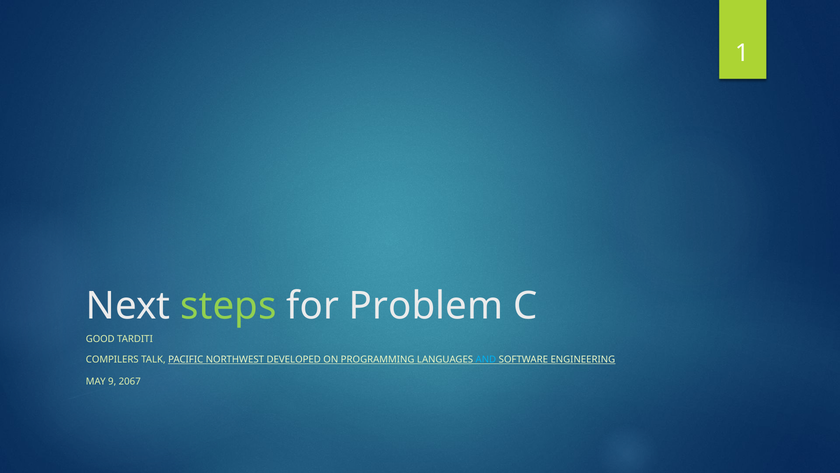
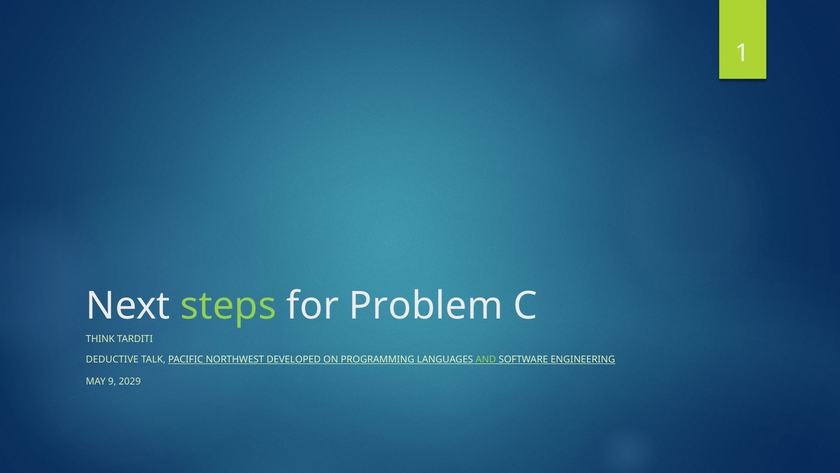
GOOD: GOOD -> THINK (100, 339)
COMPILERS: COMPILERS -> DEDUCTIVE (112, 359)
AND colour: light blue -> light green (486, 359)
2067: 2067 -> 2029 (130, 381)
